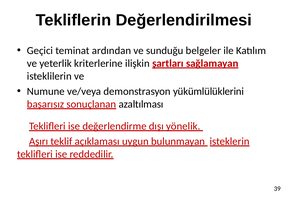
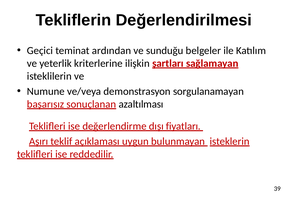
yükümlülüklerini: yükümlülüklerini -> sorgulanamayan (208, 92)
yönelik: yönelik -> fiyatları (183, 126)
